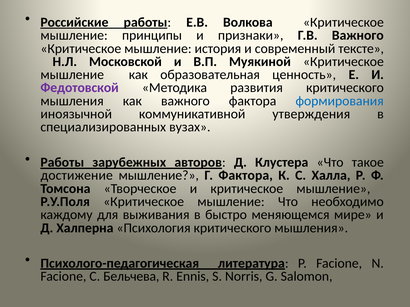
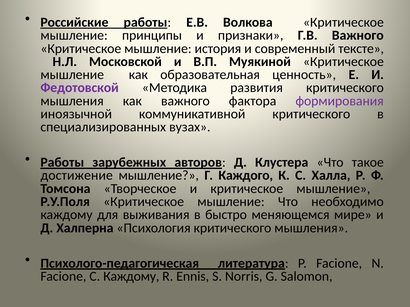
формирования colour: blue -> purple (340, 101)
коммуникативной утверждения: утверждения -> критического (311, 114)
Г Фактора: Фактора -> Каждого (246, 176)
C Бельчева: Бельчева -> Каждому (131, 277)
